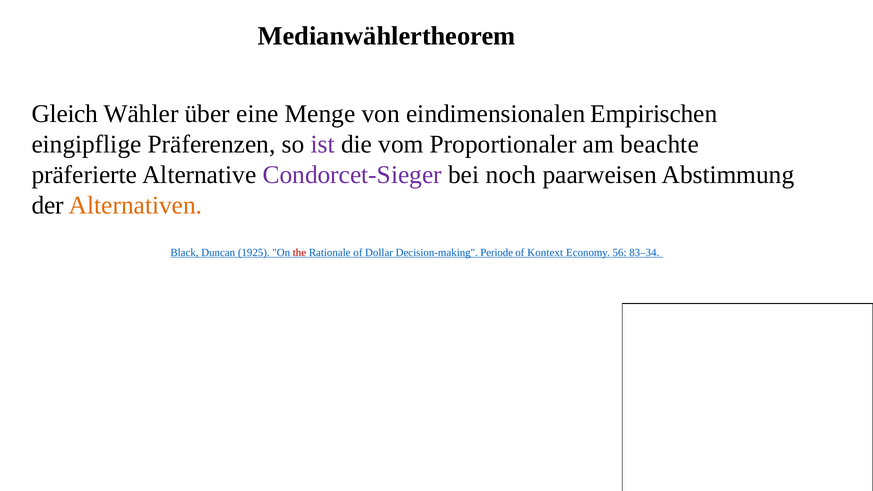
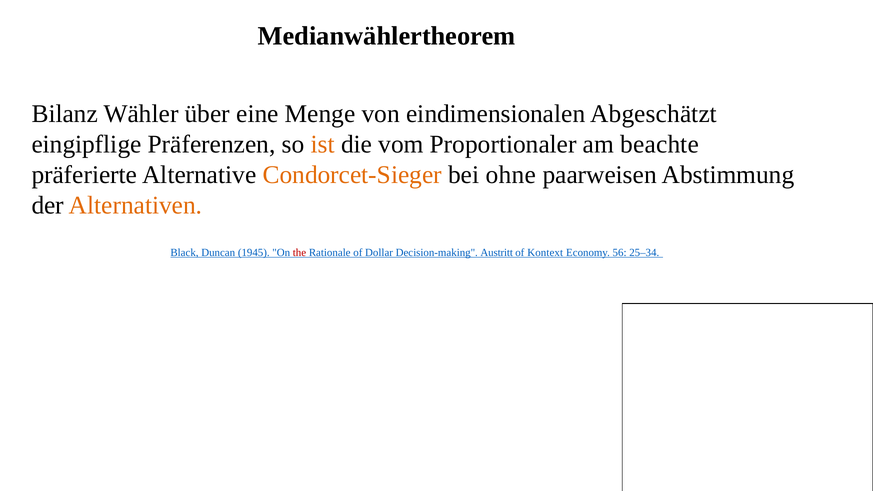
Gleich: Gleich -> Bilanz (65, 114)
Empirischen: Empirischen -> Abgeschätzt (654, 114)
ist colour: purple -> orange (323, 144)
Condorcet-Sieger colour: purple -> orange (352, 175)
noch: noch -> ohne (511, 175)
1925: 1925 -> 1945 (254, 253)
Periode: Periode -> Austritt (497, 253)
83–34: 83–34 -> 25–34 (644, 253)
